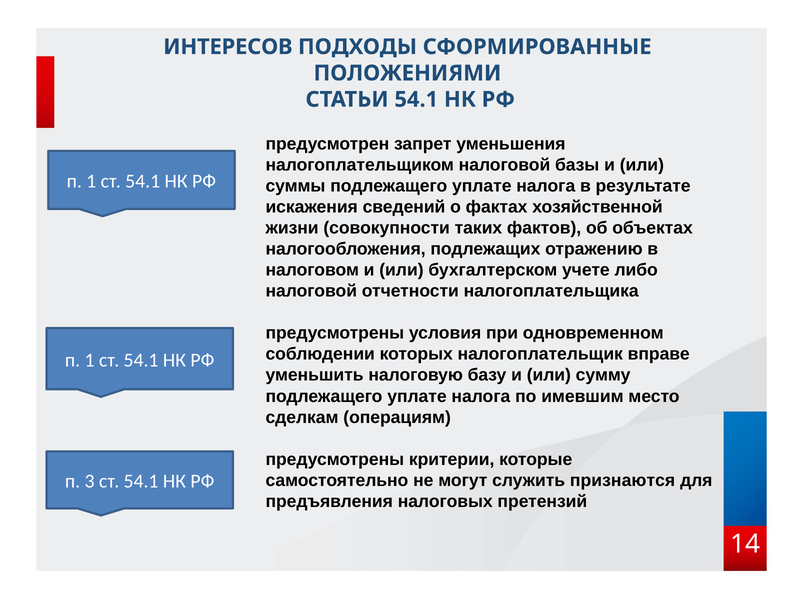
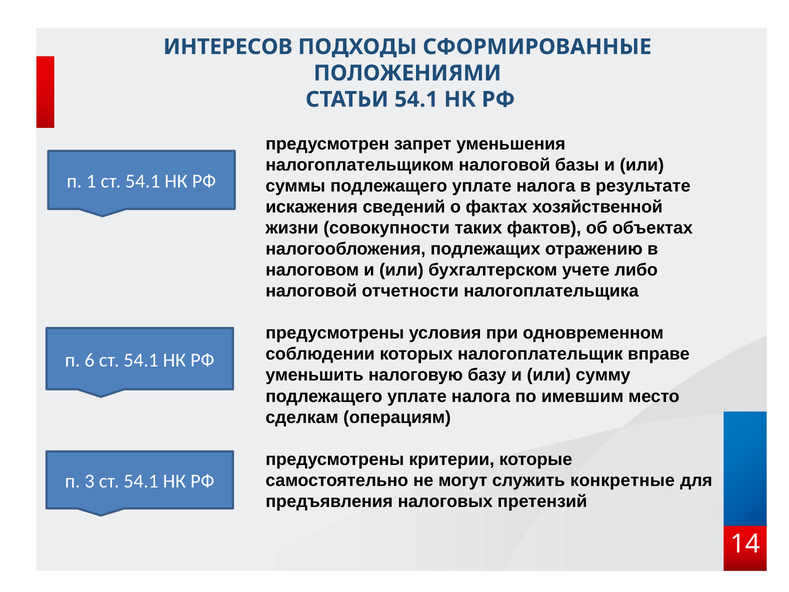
1: 1 -> 6 (90, 360)
признаются: признаются -> конкретные (623, 480)
